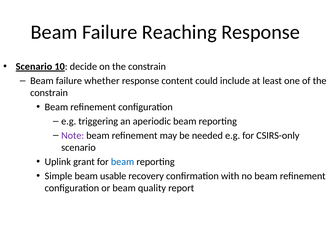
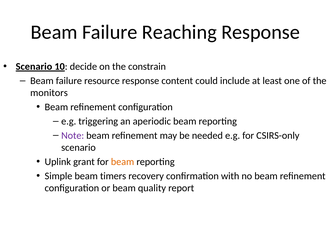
whether: whether -> resource (102, 80)
constrain: constrain -> monitors (49, 93)
beam colour: blue -> orange (123, 161)
usable: usable -> timers (113, 175)
